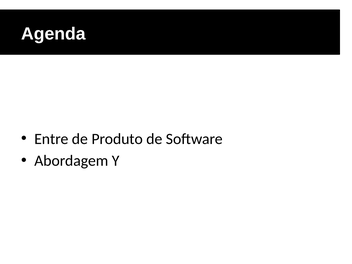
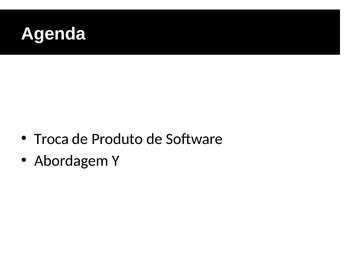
Entre: Entre -> Troca (51, 139)
